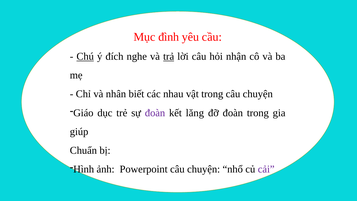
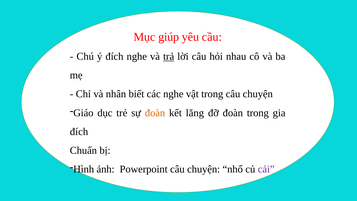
đình: đình -> giúp (169, 37)
Chú underline: present -> none (85, 56)
nhận: nhận -> nhau (236, 56)
các nhau: nhau -> nghe (173, 94)
đoàn colour: purple -> orange (155, 113)
giúp: giúp -> đích (79, 131)
